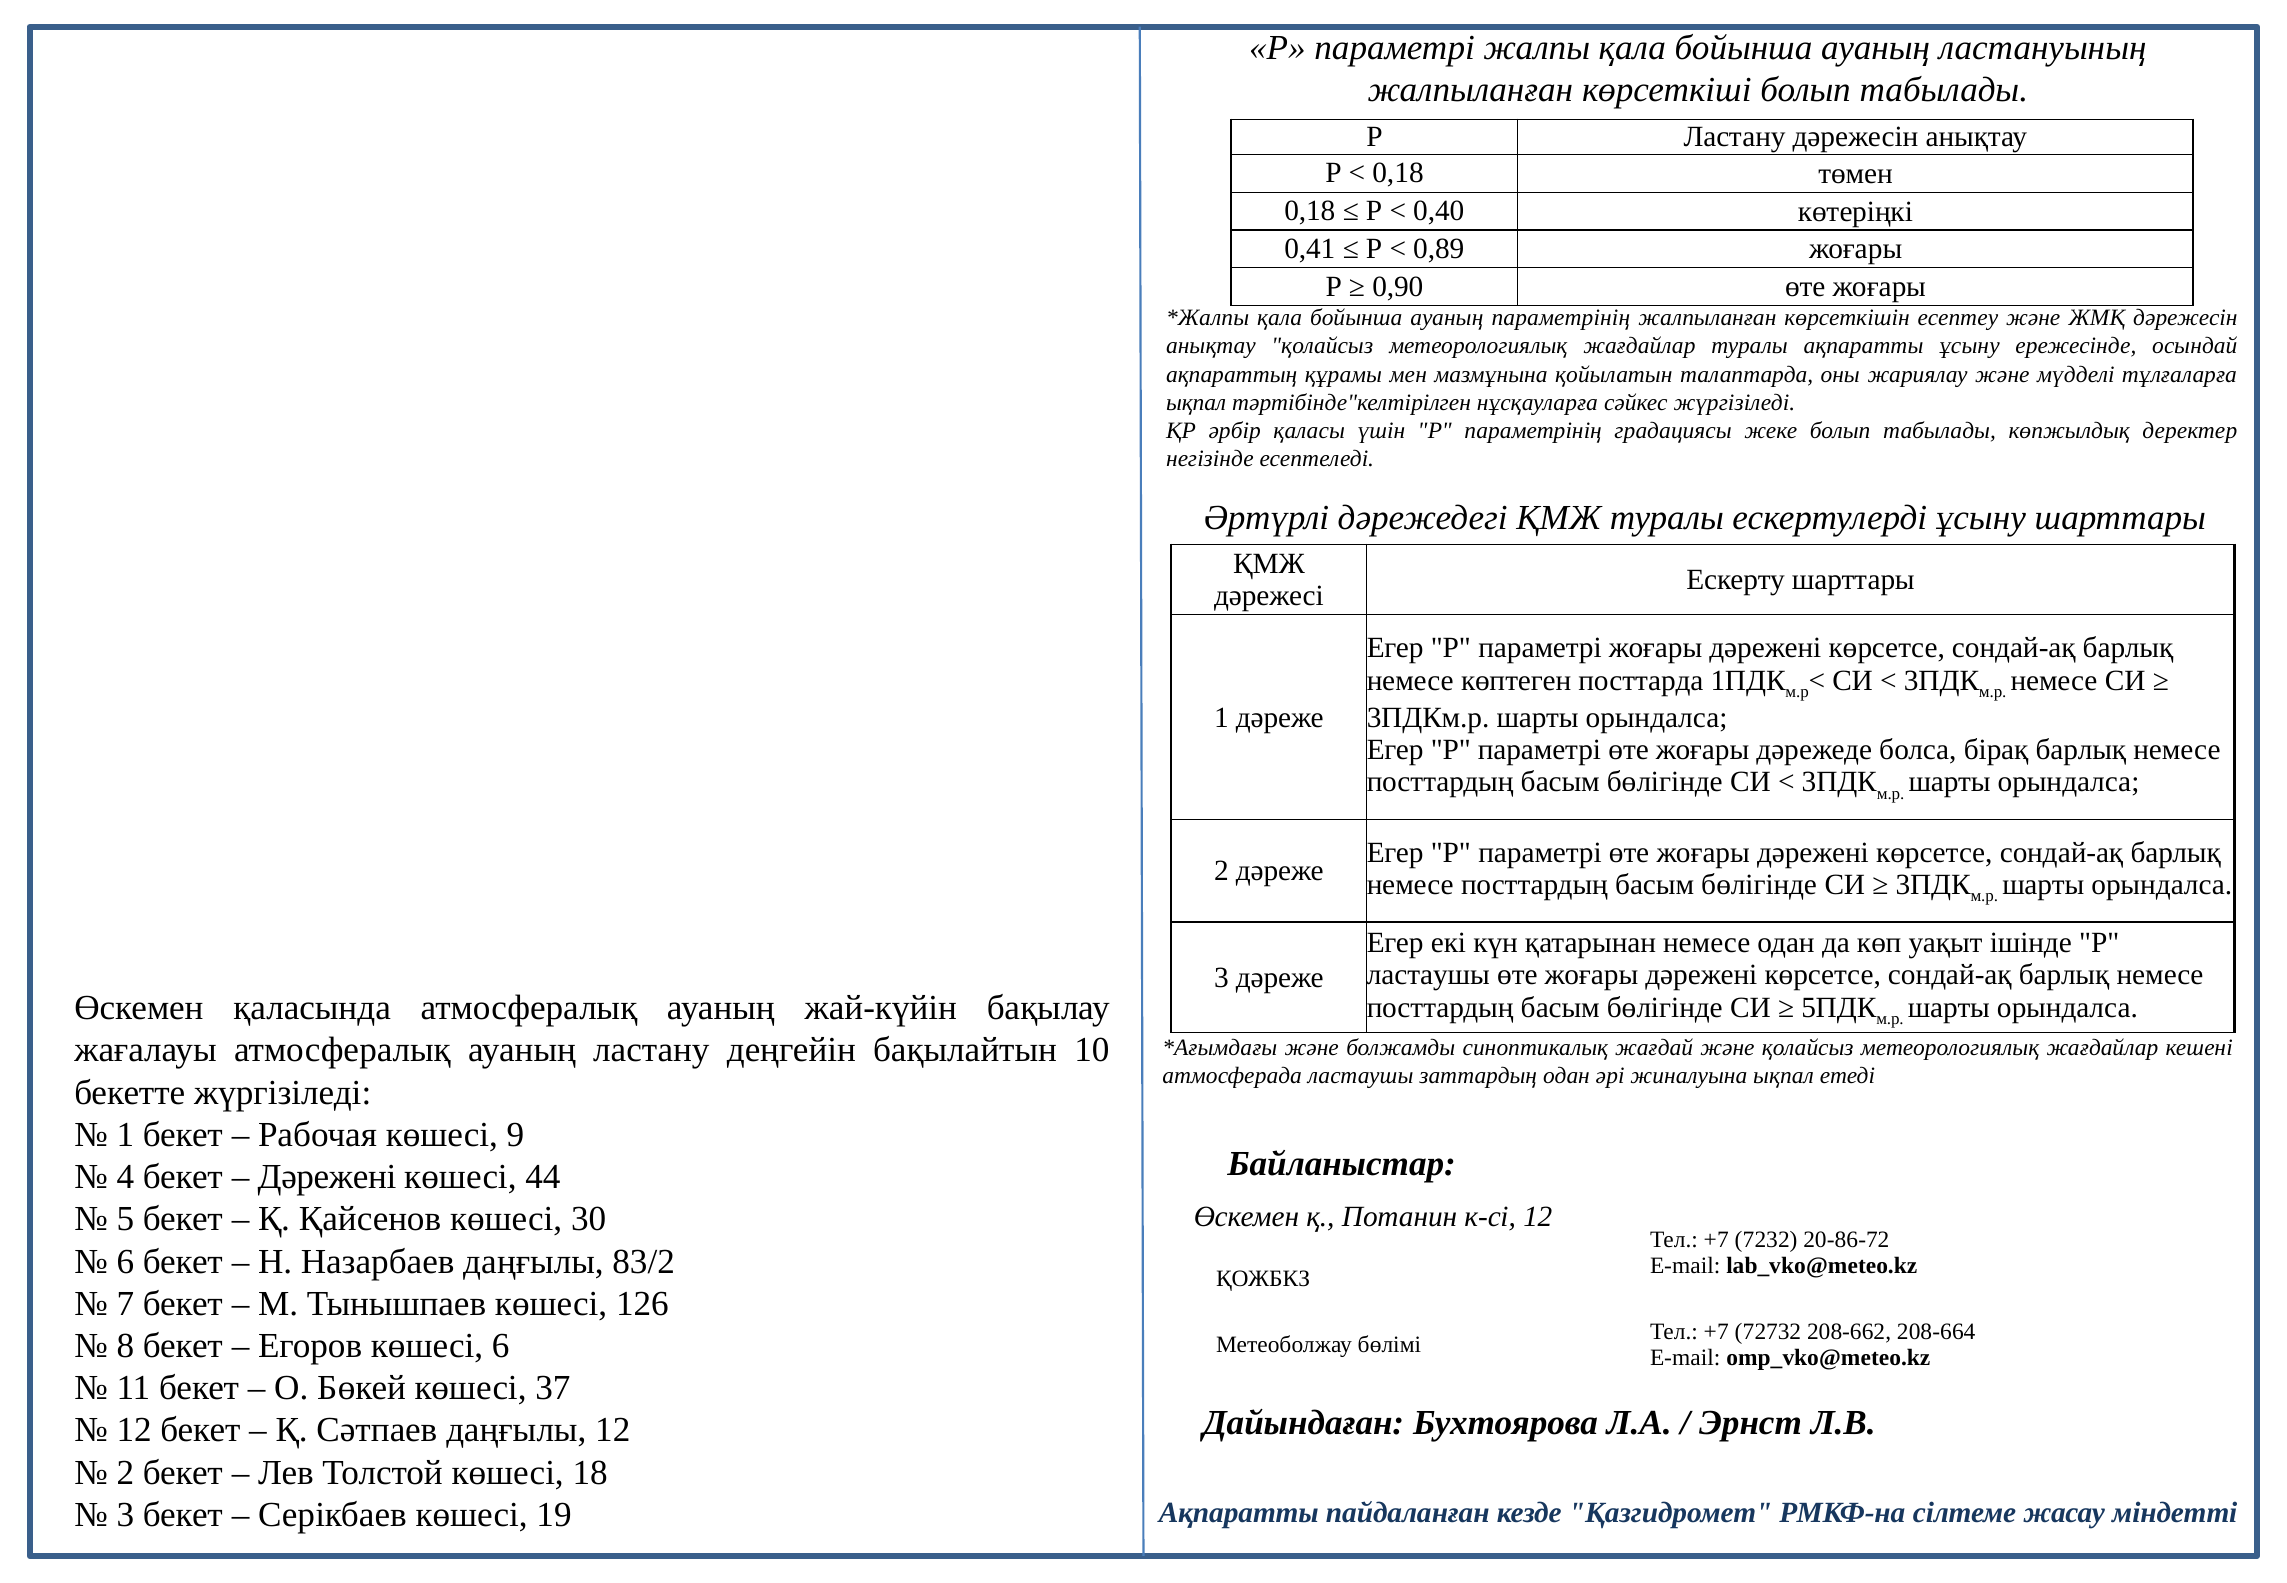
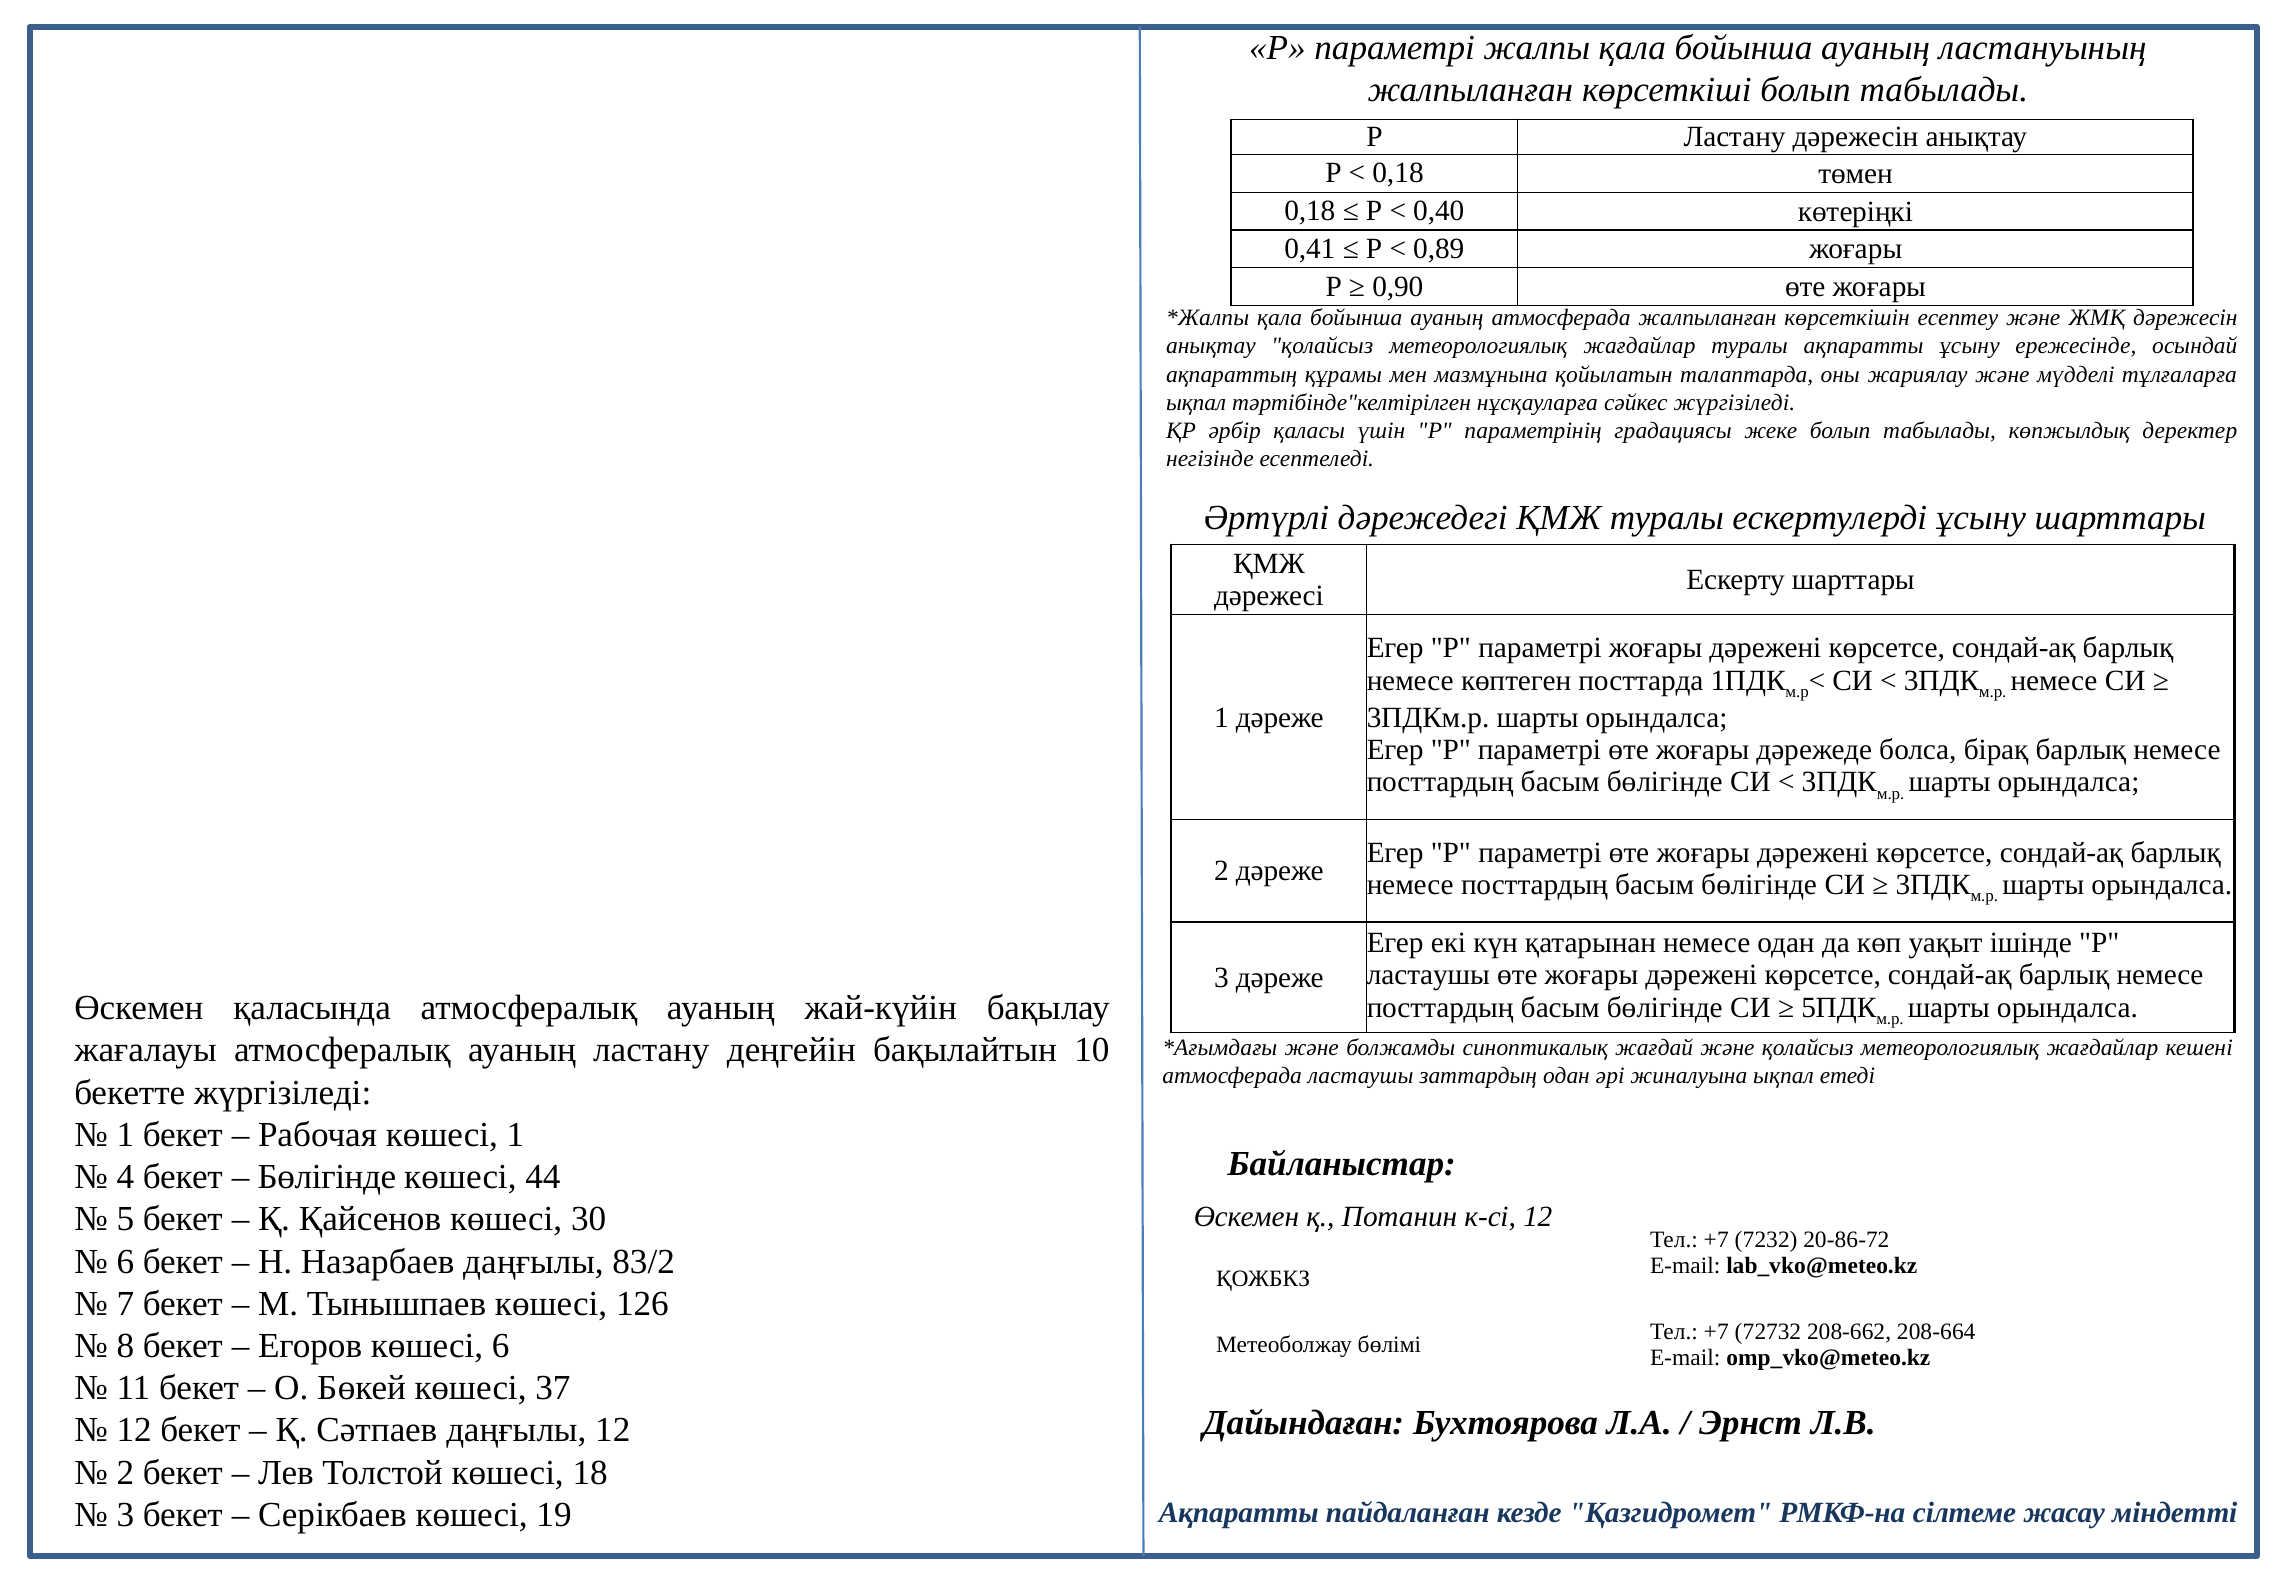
ауаның параметрінің: параметрінің -> атмосферада (1561, 318)
көшесі 9: 9 -> 1 (515, 1135)
Дәрежені: Дәрежені -> Бөлігінде (327, 1177)
